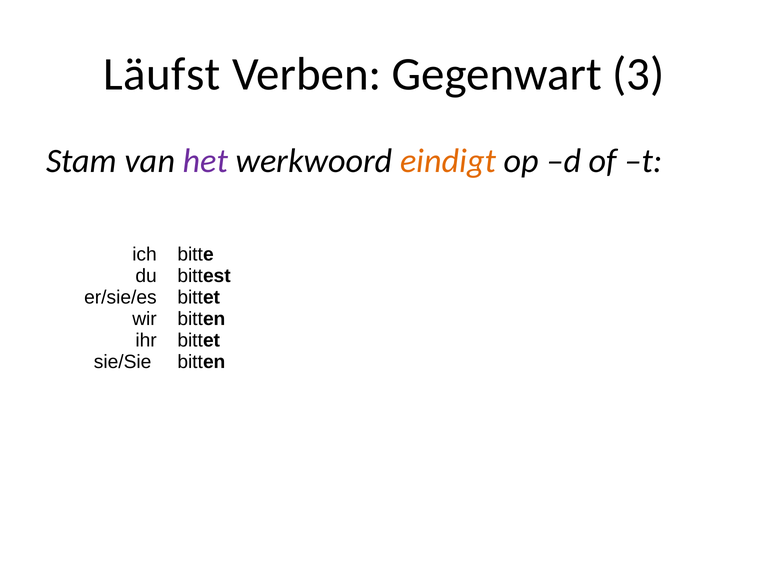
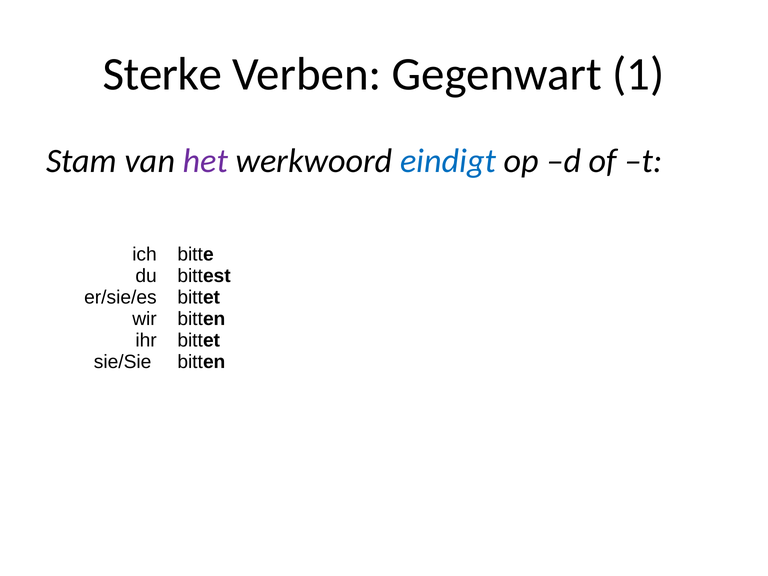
Läufst: Läufst -> Sterke (162, 74)
3: 3 -> 1 (638, 74)
eindigt colour: orange -> blue (448, 161)
